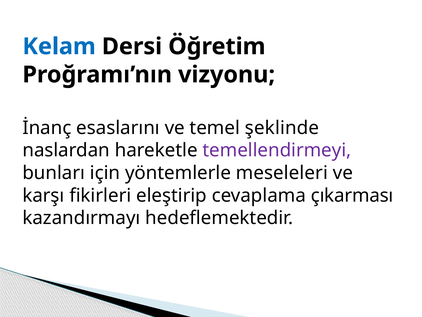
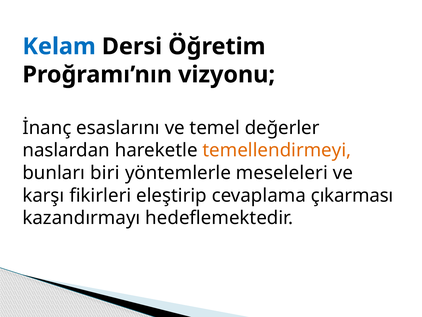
şeklinde: şeklinde -> değerler (282, 128)
temellendirmeyi colour: purple -> orange (277, 150)
için: için -> biri (105, 173)
